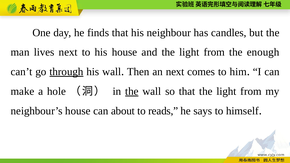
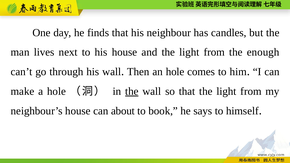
through underline: present -> none (66, 72)
an next: next -> hole (175, 72)
reads: reads -> book (163, 111)
